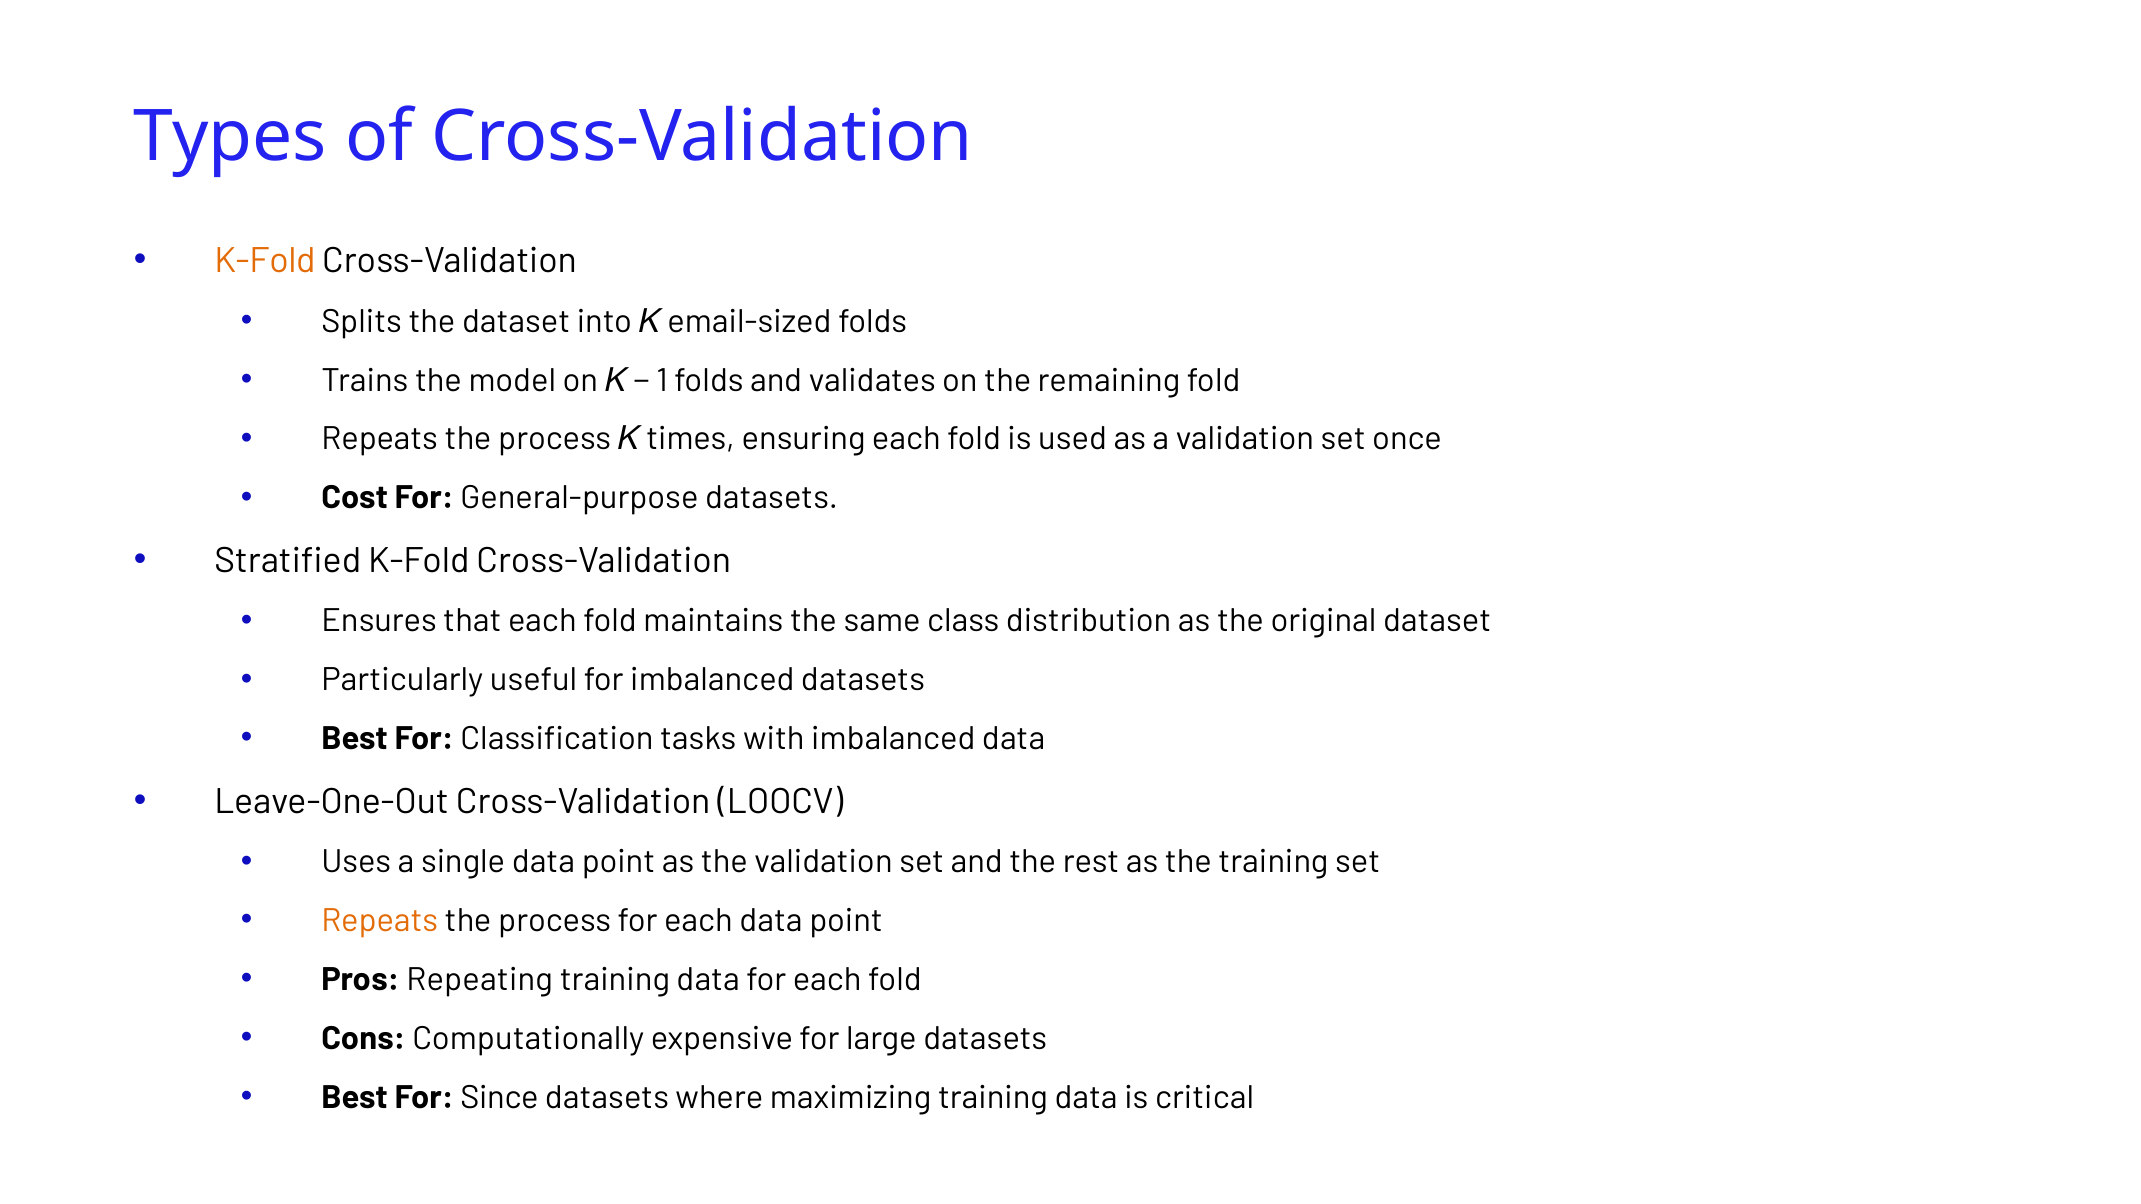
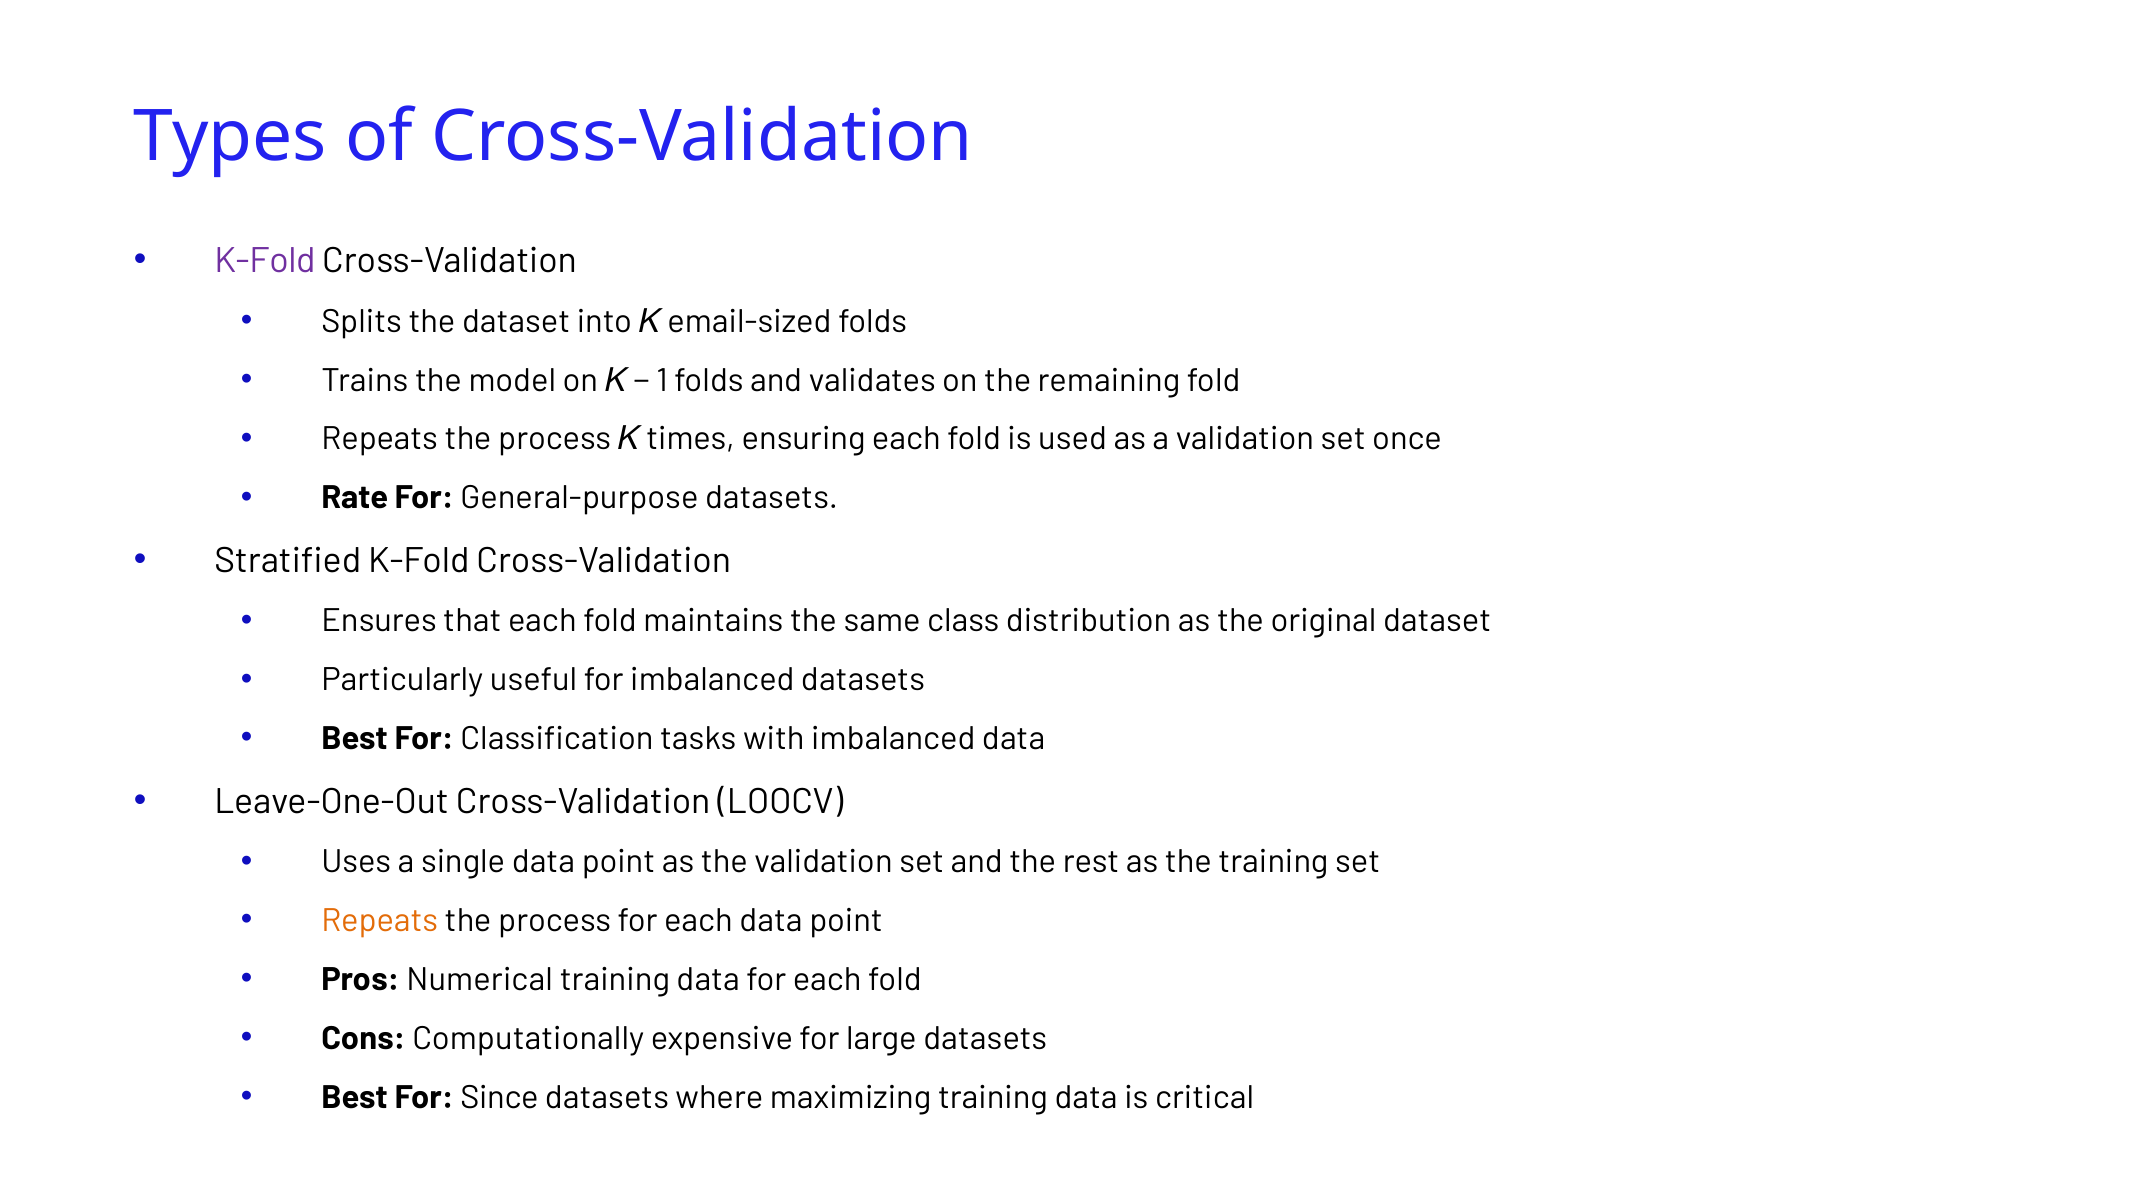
K-Fold colour: orange -> purple (265, 261)
Cost: Cost -> Rate (355, 498)
Repeating: Repeating -> Numerical (480, 980)
